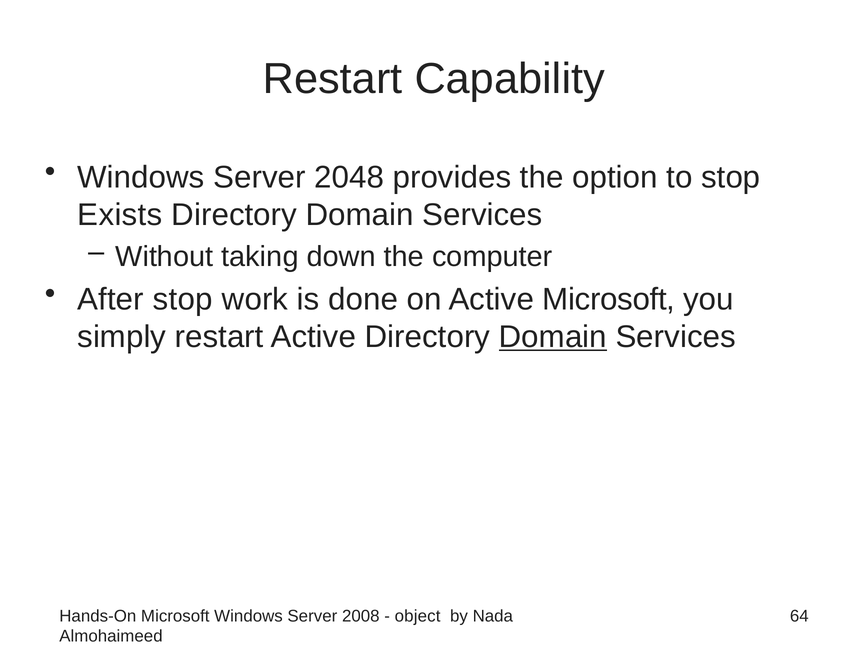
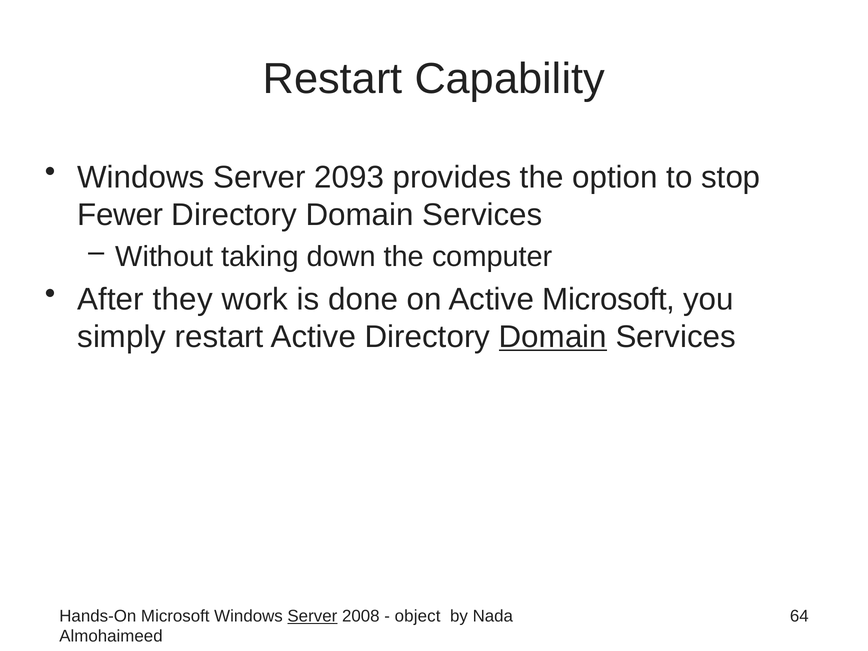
2048: 2048 -> 2093 (349, 177)
Exists: Exists -> Fewer (120, 215)
After stop: stop -> they (183, 299)
Server underline: none -> present (312, 616)
